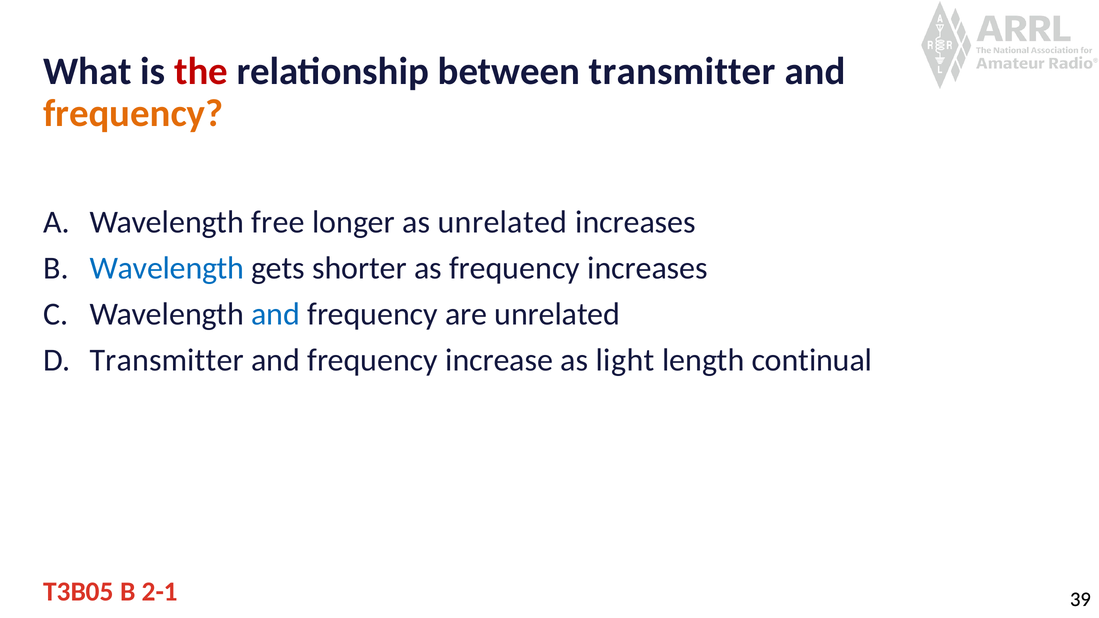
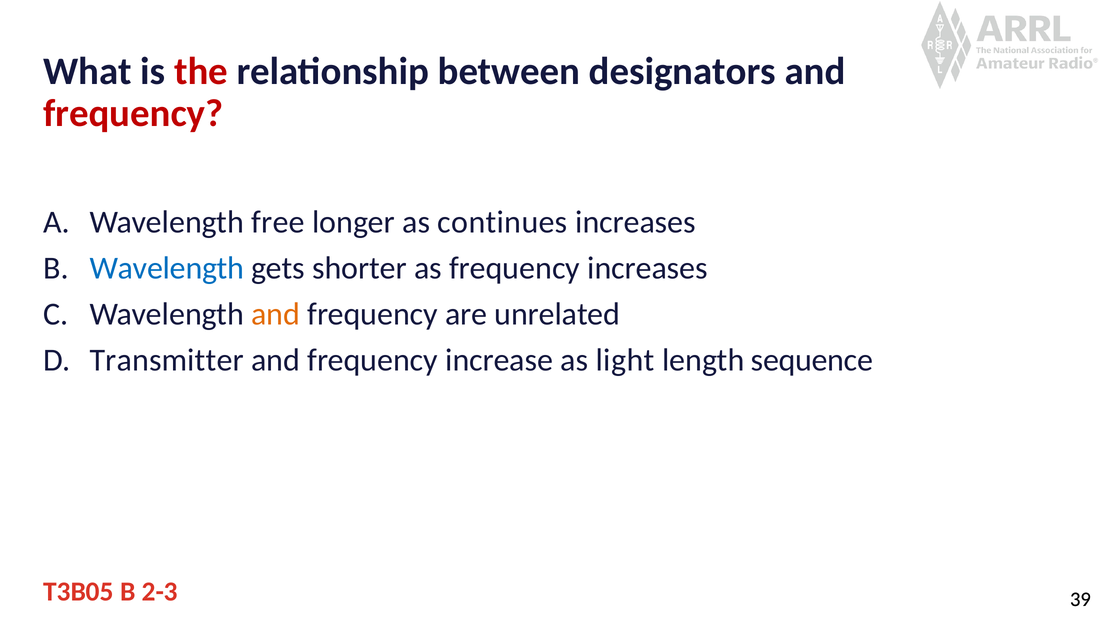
between transmitter: transmitter -> designators (682, 71)
frequency colour: orange -> red (133, 113)
as unrelated: unrelated -> continues (502, 222)
and colour: blue -> orange (276, 314)
continual: continual -> sequence (812, 360)
2-1: 2-1 -> 2-3 (160, 592)
